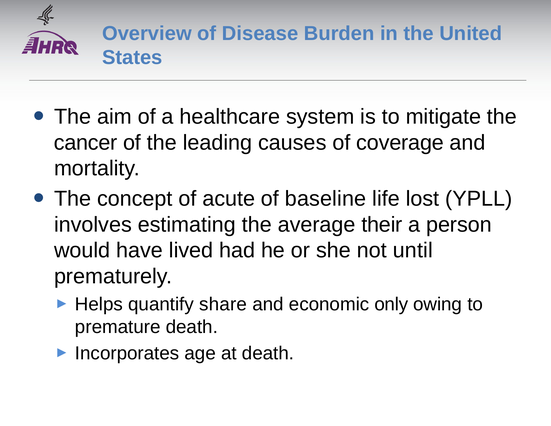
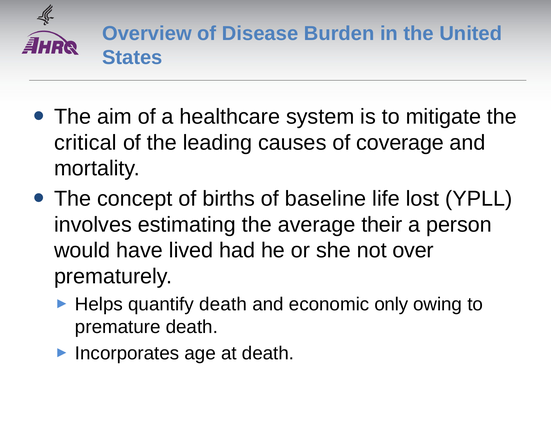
cancer: cancer -> critical (85, 142)
acute: acute -> births (229, 199)
until: until -> over (413, 250)
quantify share: share -> death (223, 304)
